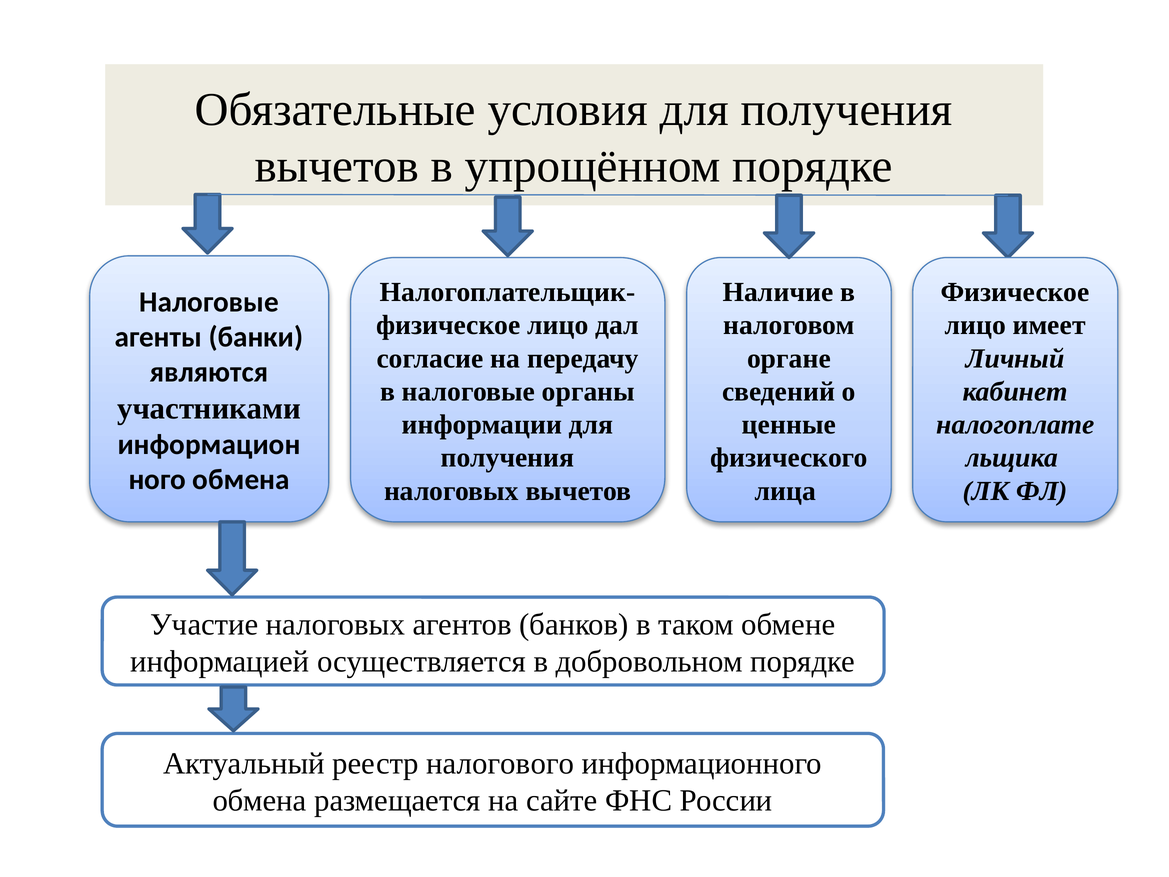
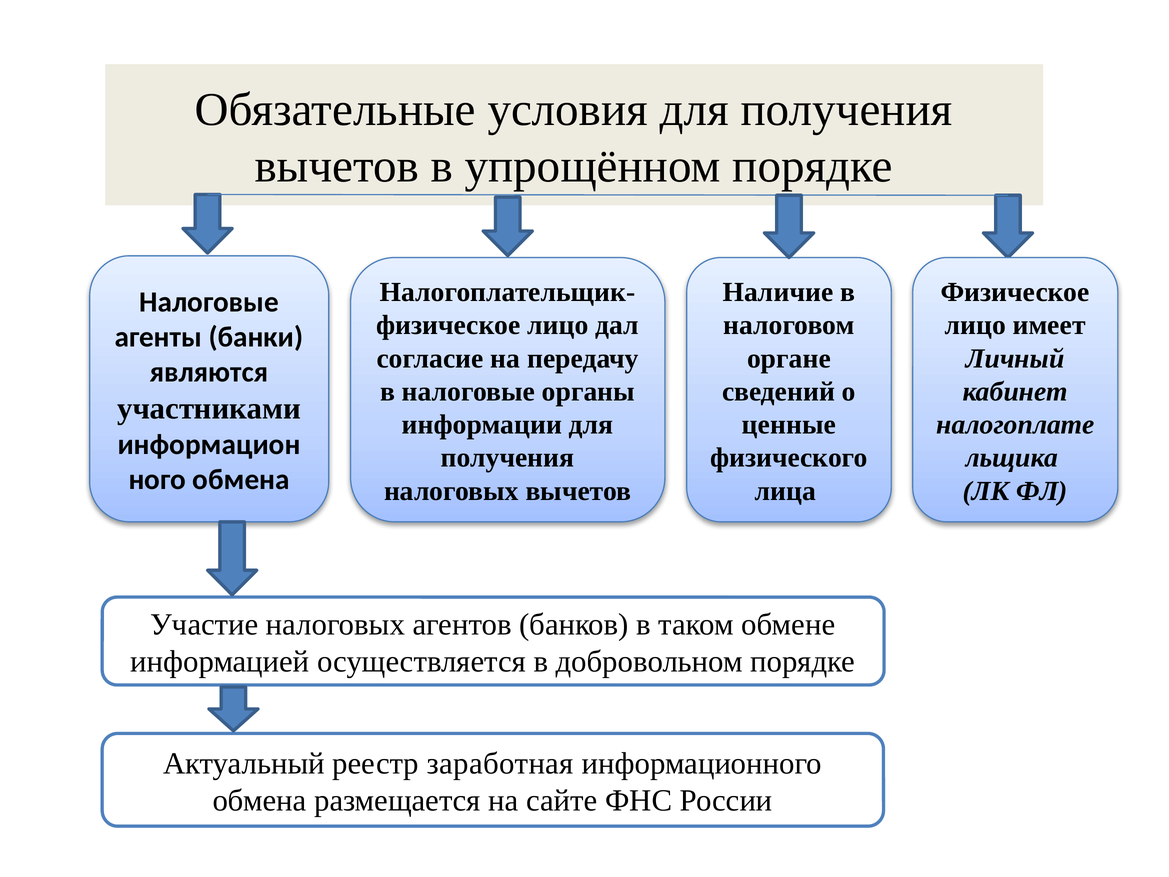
налогового: налогового -> заработная (500, 763)
